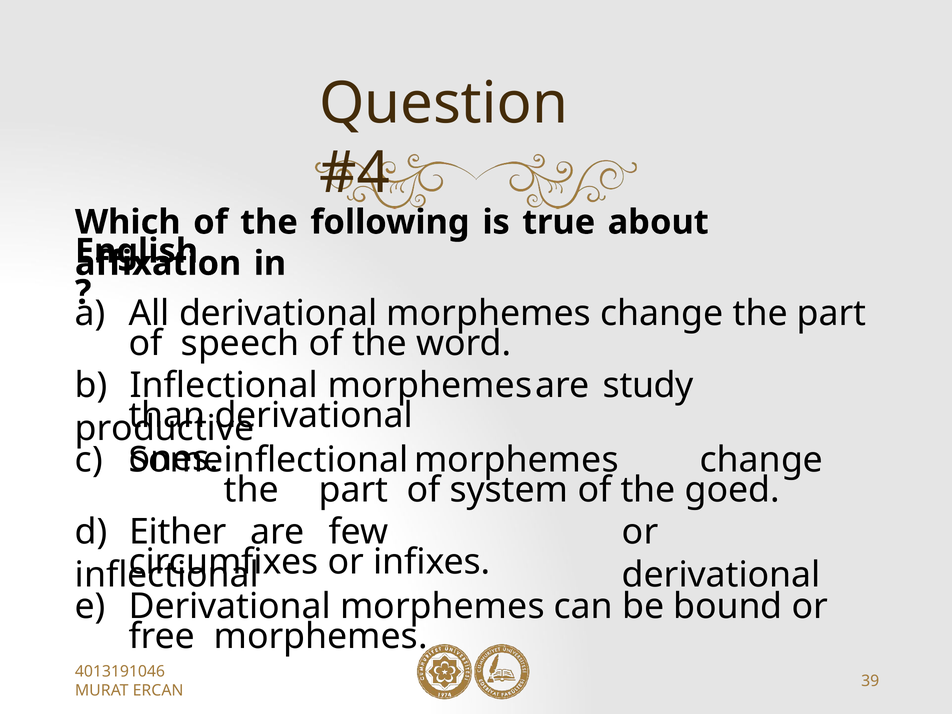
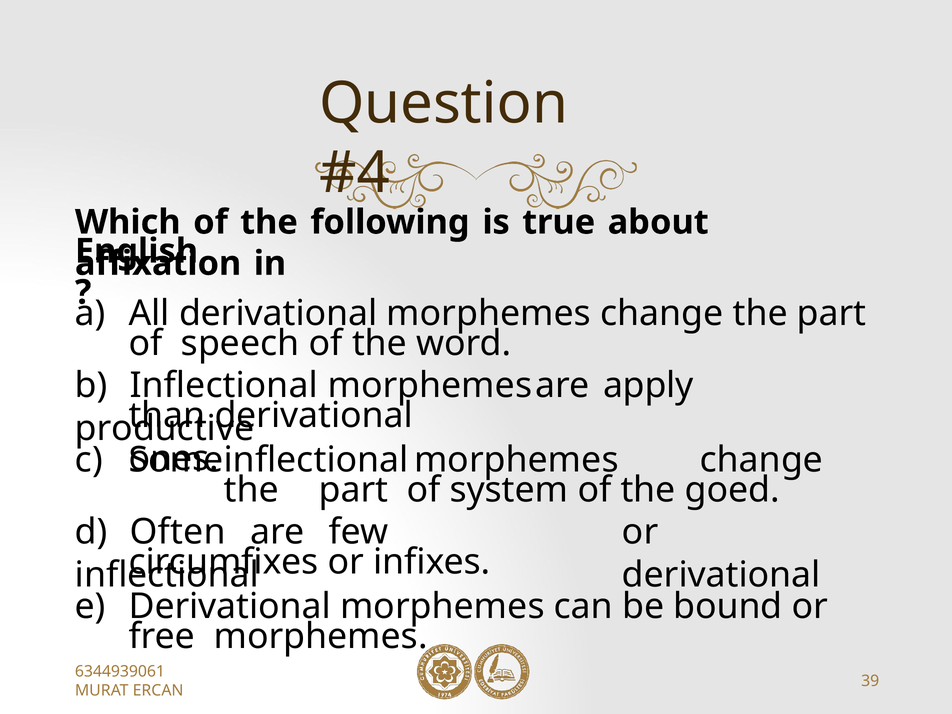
study: study -> apply (648, 386)
Either: Either -> Often (178, 532)
4013191046: 4013191046 -> 6344939061 (120, 671)
